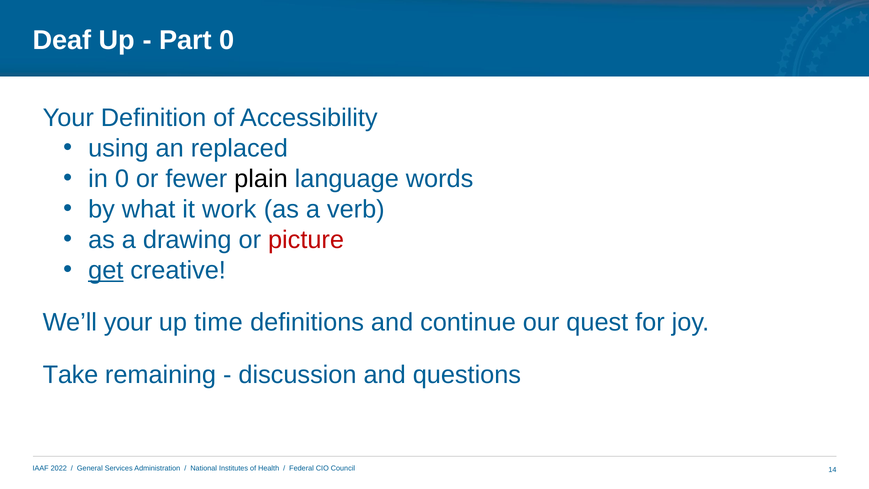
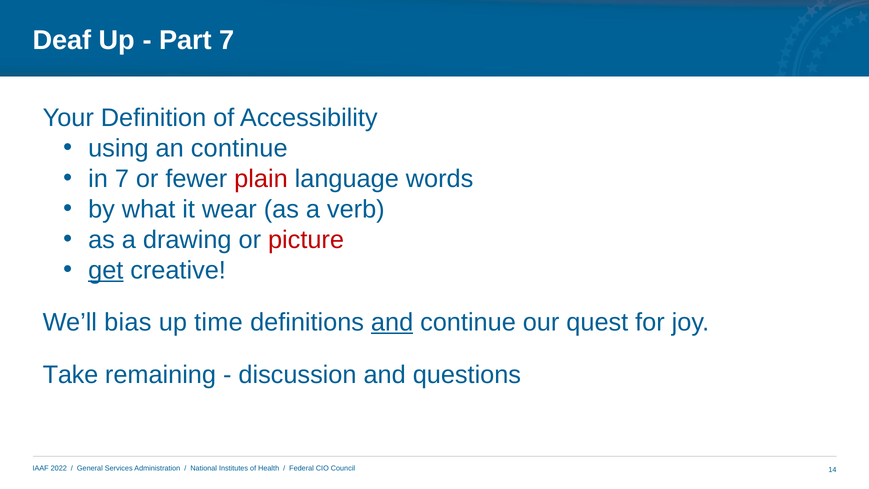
Part 0: 0 -> 7 (227, 40)
an replaced: replaced -> continue (239, 148)
in 0: 0 -> 7 (122, 179)
plain colour: black -> red (261, 179)
work: work -> wear (229, 209)
We’ll your: your -> bias (128, 322)
and underline: none -> present (392, 322)
